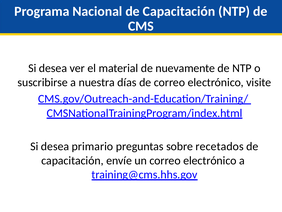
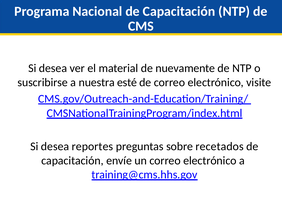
días: días -> esté (127, 82)
primario: primario -> reportes (92, 146)
